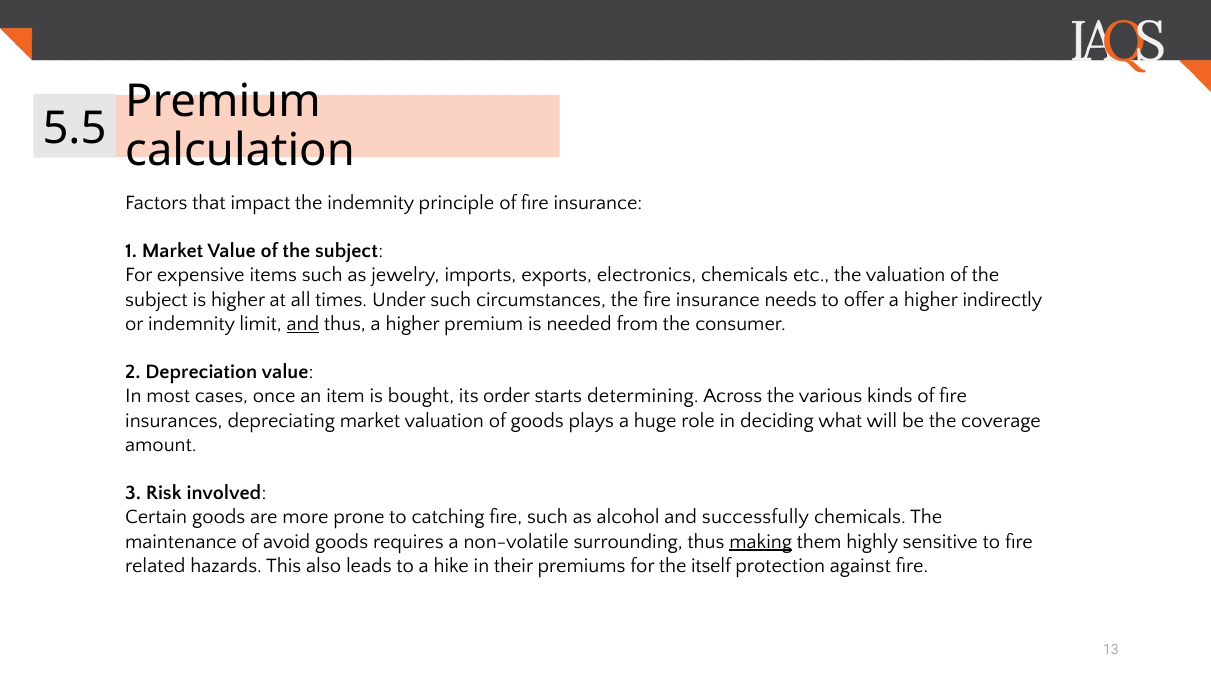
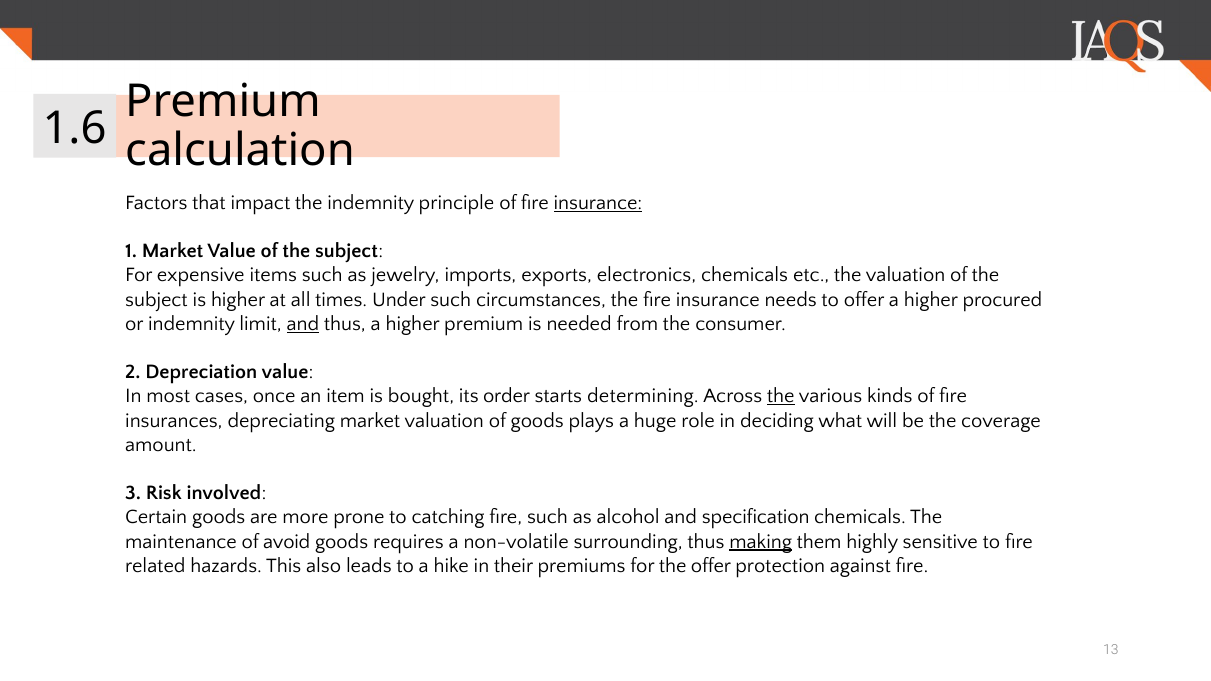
5.5: 5.5 -> 1.6 (75, 129)
insurance underline: none -> present (598, 203)
indirectly: indirectly -> procured (1002, 299)
the underline: none -> present (781, 396)
successfully: successfully -> specification (756, 517)
the itself: itself -> offer (711, 566)
